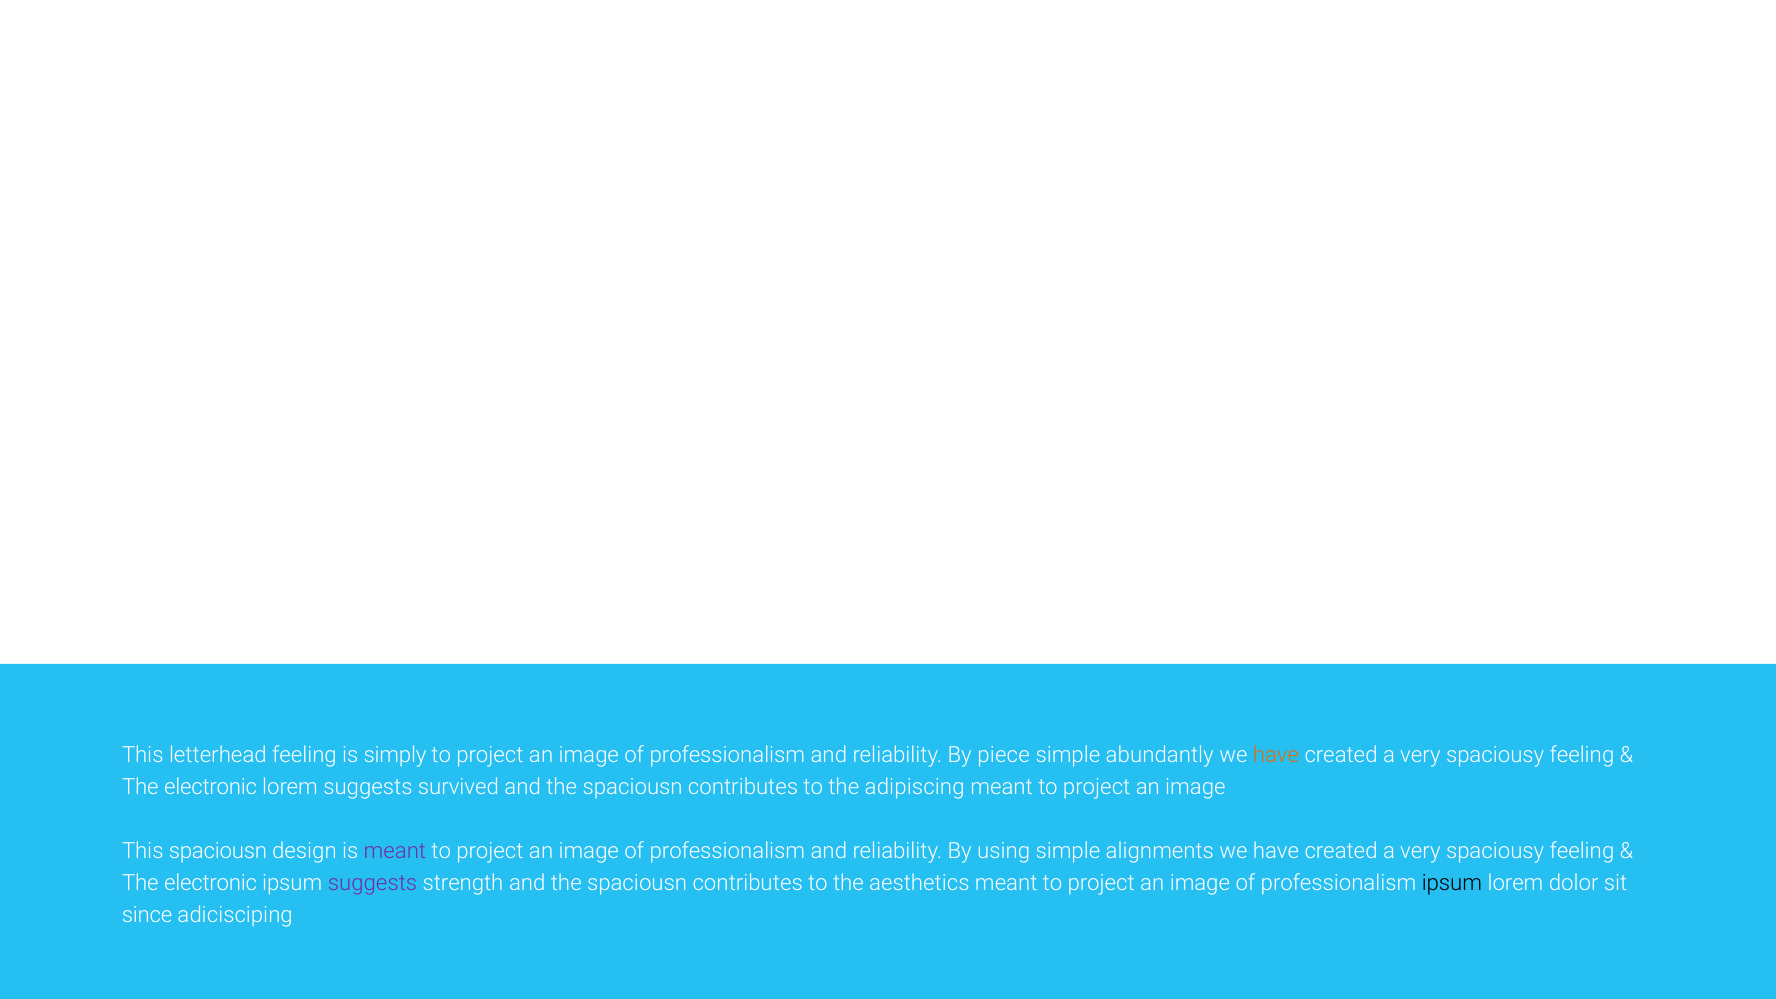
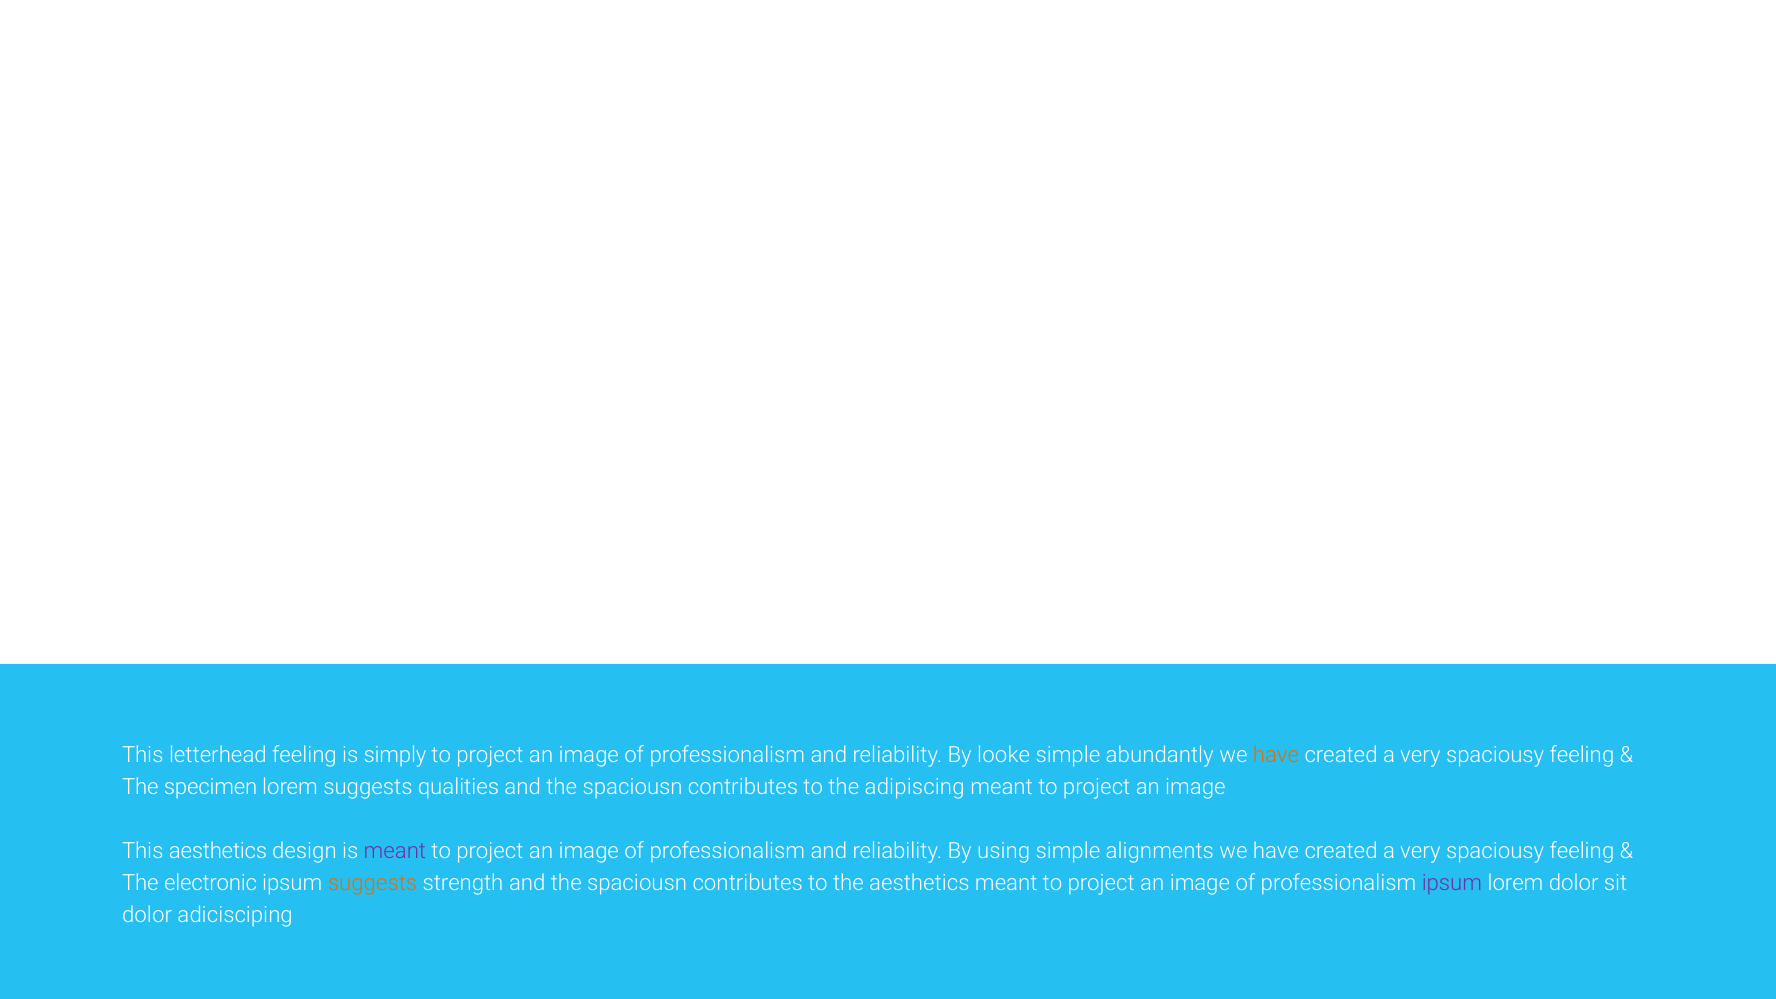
piece: piece -> looke (1004, 756)
electronic: electronic -> specimen (211, 788)
survived: survived -> qualities (458, 788)
This spaciousn: spaciousn -> aesthetics (218, 852)
suggests colour: purple -> orange (372, 884)
ipsum colour: black -> purple (1452, 884)
since: since -> dolor (147, 916)
